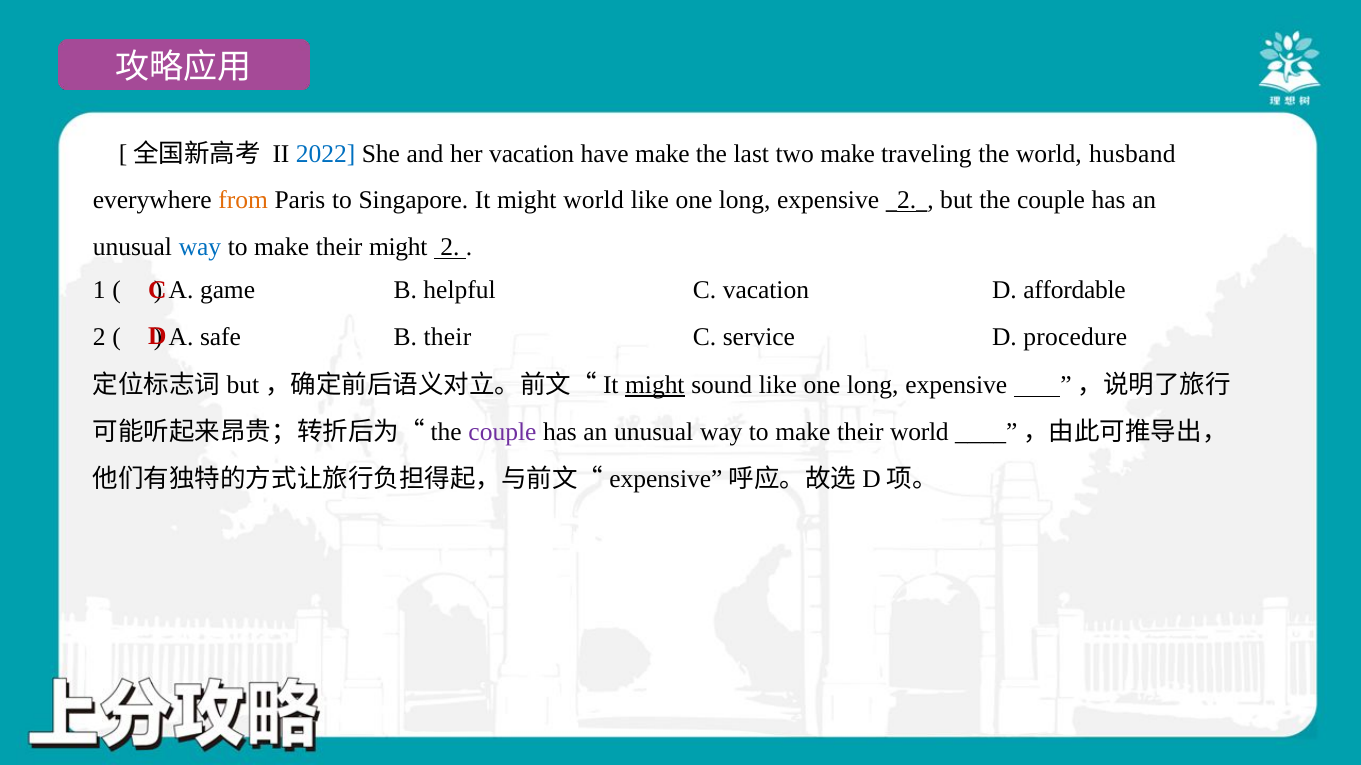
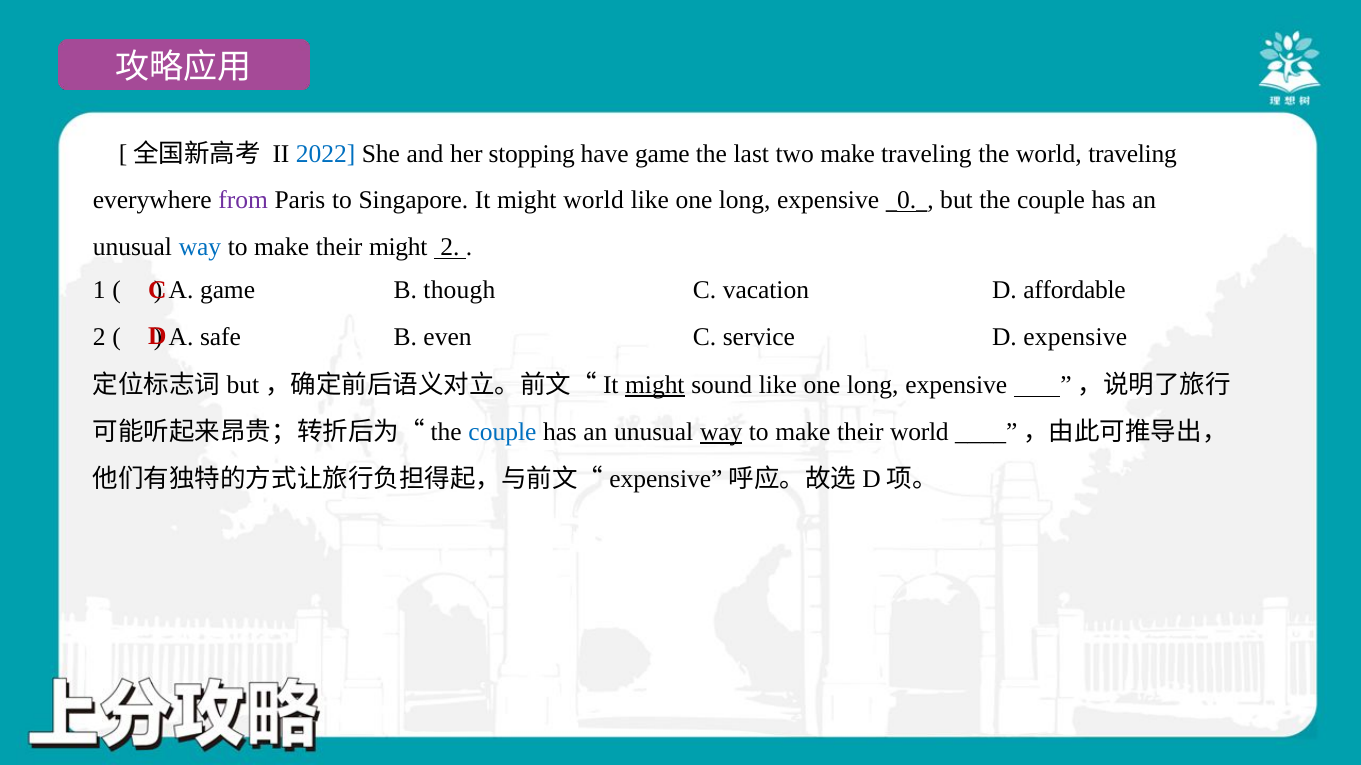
her vacation: vacation -> stopping (532, 154)
have make: make -> game (662, 154)
world husband: husband -> traveling (1133, 154)
from colour: orange -> purple (243, 201)
2: 2 -> 0 (907, 201)
helpful: helpful -> though (459, 291)
B their: their -> even (448, 337)
D procedure: procedure -> expensive (1075, 337)
couple colour: purple -> blue (502, 432)
way underline: none -> present (721, 432)
